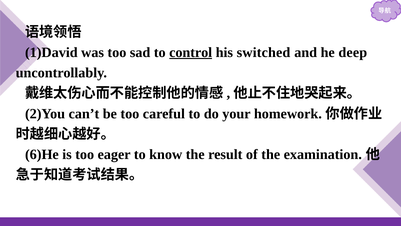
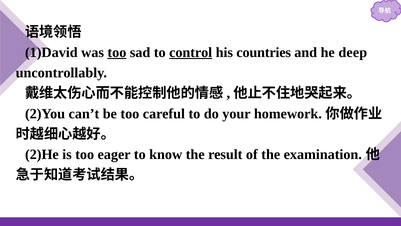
too underline: none -> present (117, 52)
switched: switched -> countries (264, 52)
6)He: 6)He -> 2)He (42, 154)
